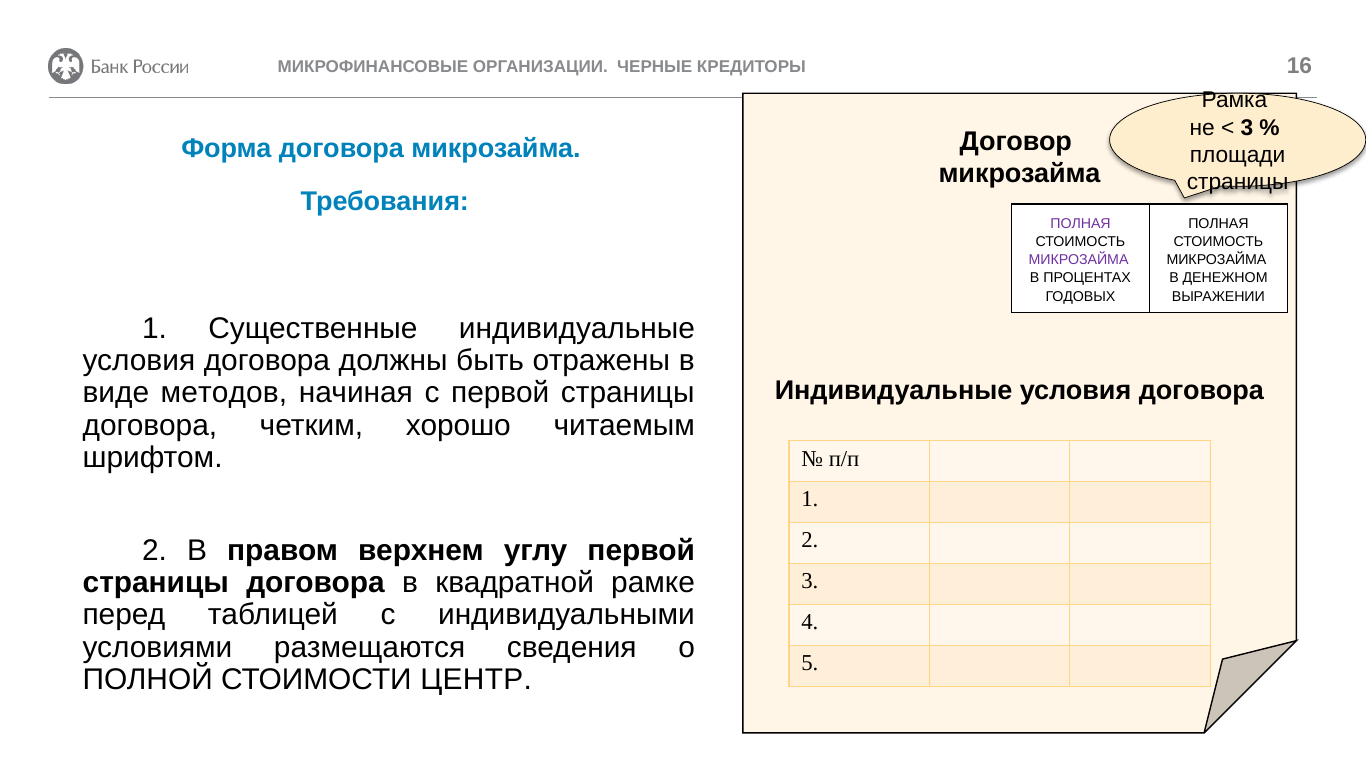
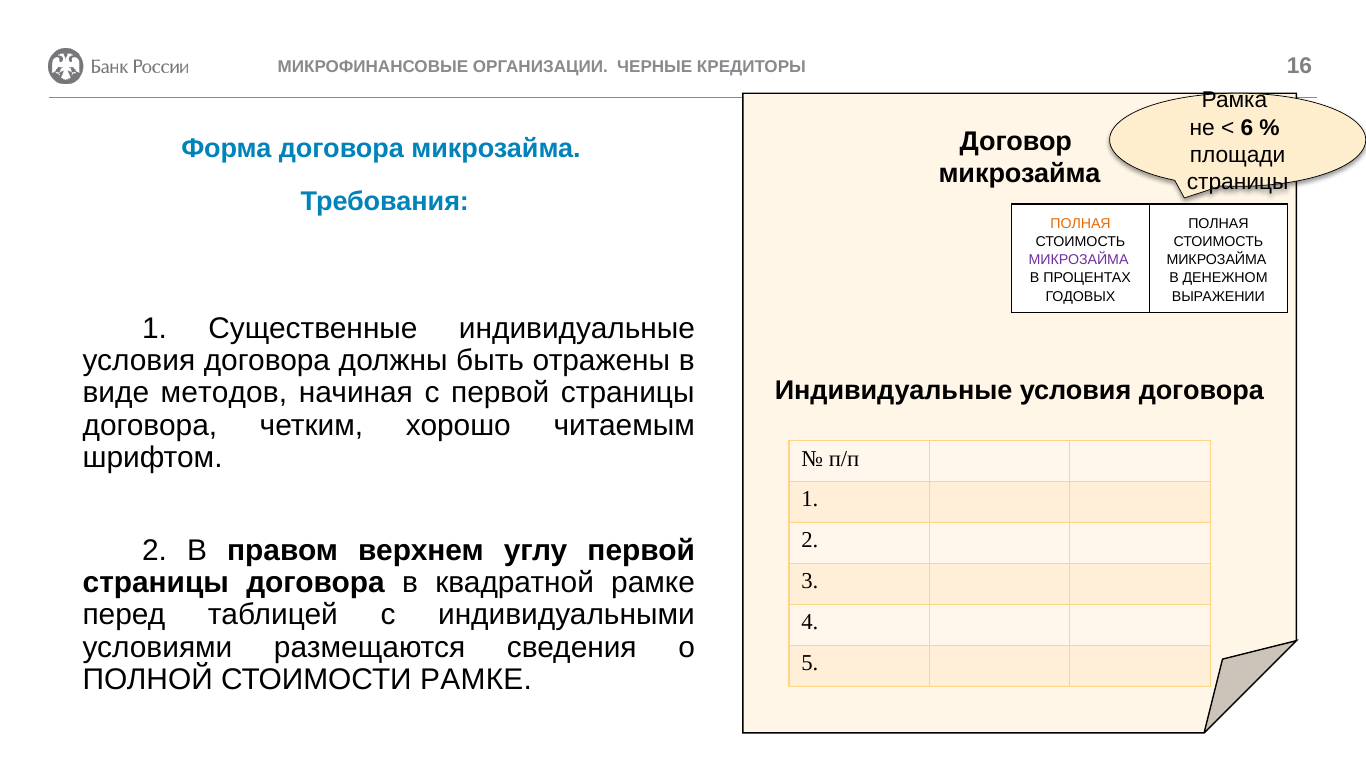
3: 3 -> 6 (1247, 128)
ПОЛНАЯ colour: purple -> orange (1081, 223)
СТОИМОСТИ ЦЕНТР: ЦЕНТР -> РАМКЕ (476, 680)
